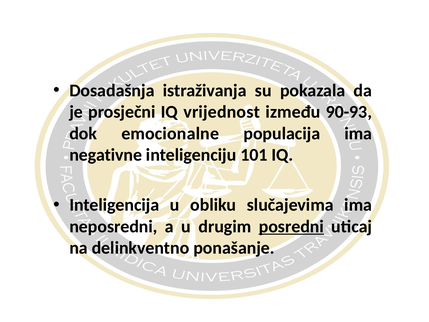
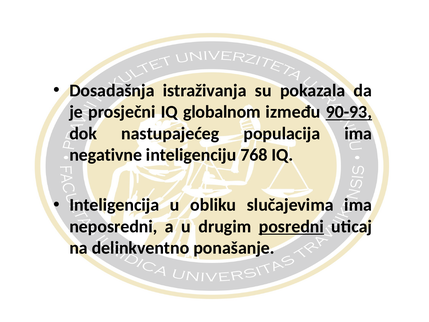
vrijednost: vrijednost -> globalnom (222, 112)
90-93 underline: none -> present (349, 112)
emocionalne: emocionalne -> nastupajećeg (170, 133)
101: 101 -> 768 (254, 155)
